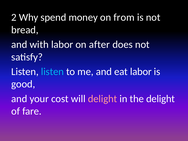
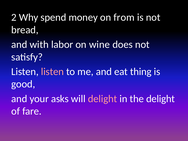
after: after -> wine (99, 44)
listen colour: light blue -> pink (52, 72)
eat labor: labor -> thing (141, 72)
cost: cost -> asks (60, 99)
